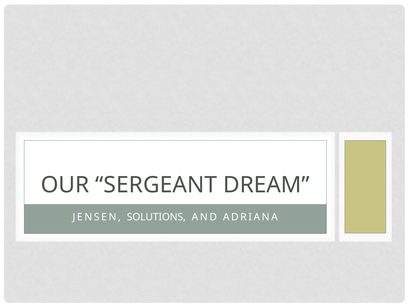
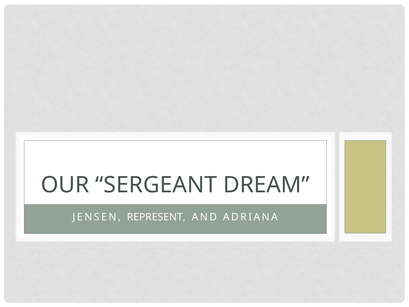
SOLUTIONS: SOLUTIONS -> REPRESENT (156, 217)
